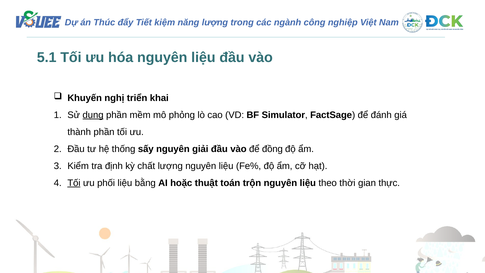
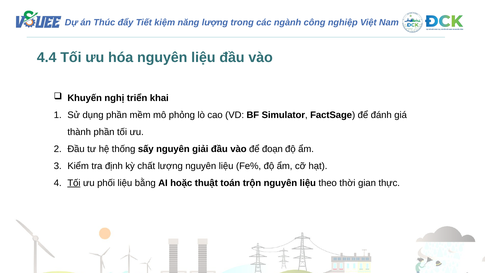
5.1: 5.1 -> 4.4 (47, 57)
dụng underline: present -> none (93, 115)
đồng: đồng -> đoạn (272, 149)
